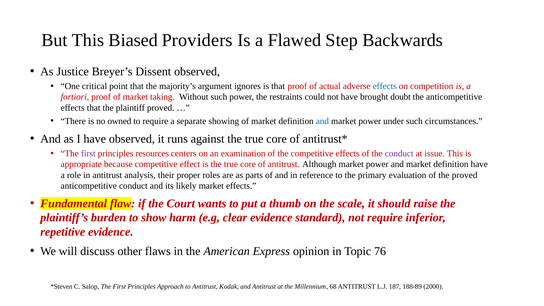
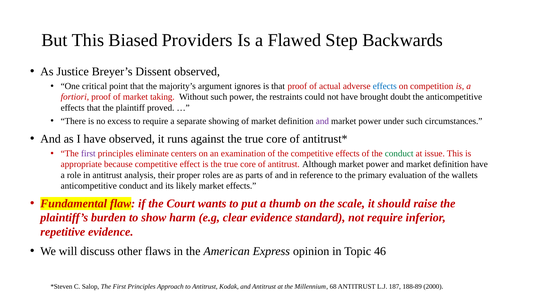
owned: owned -> excess (119, 121)
and colour: blue -> purple (322, 121)
resources: resources -> eliminate (152, 154)
conduct colour: purple -> green (399, 154)
the proved: proved -> wallets (465, 175)
76: 76 -> 46 (380, 251)
